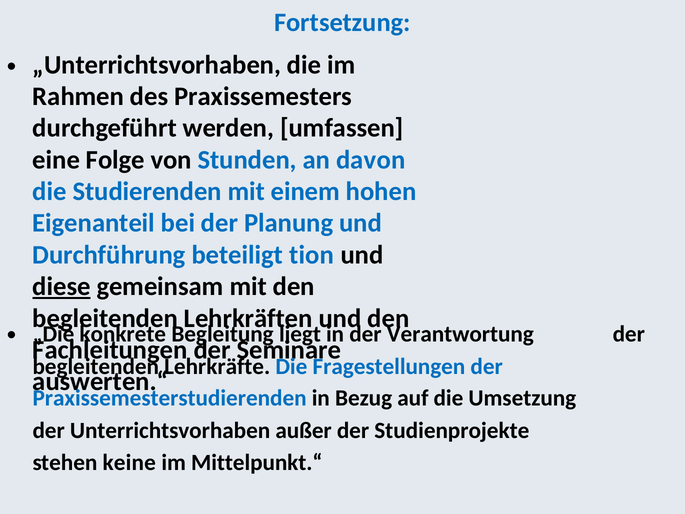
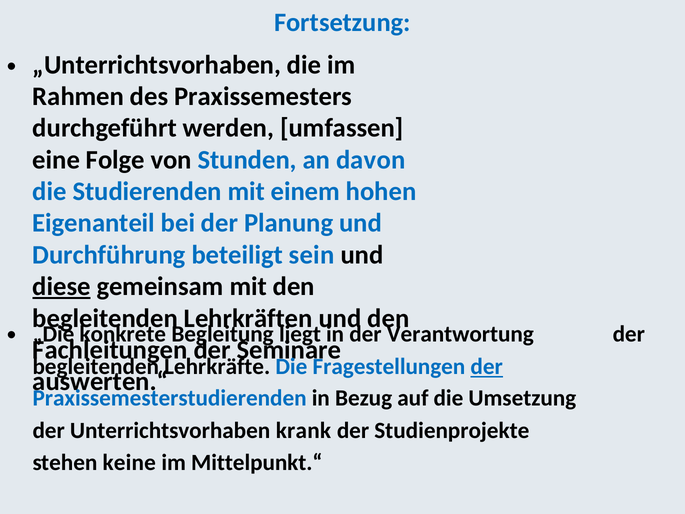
tion: tion -> sein (312, 255)
der underline: none -> present (487, 367)
außer: außer -> krank (303, 431)
